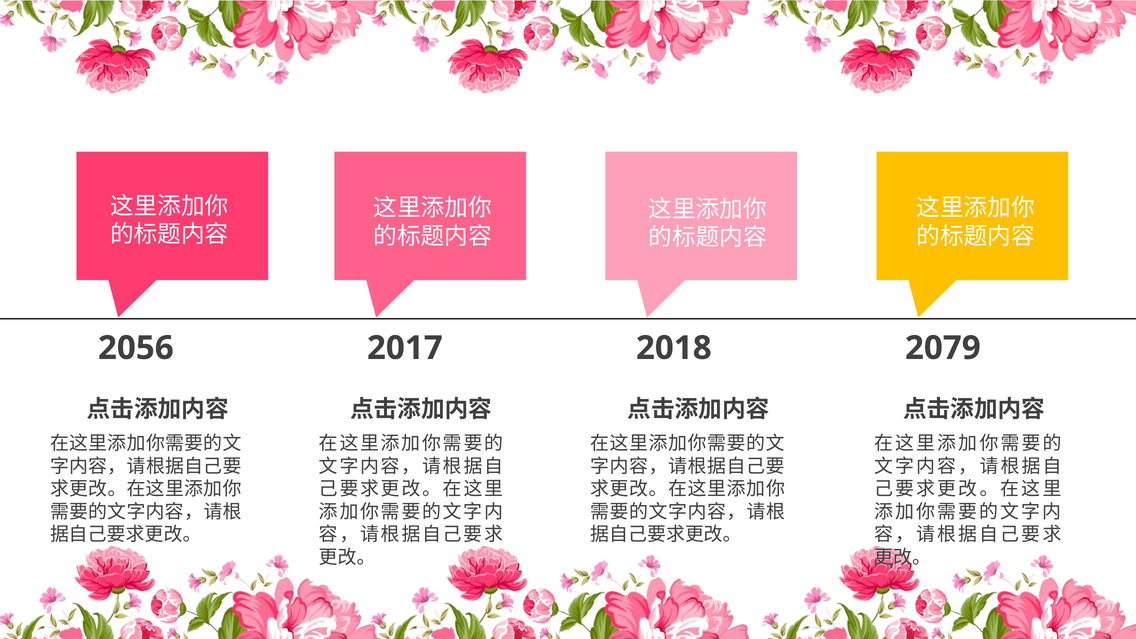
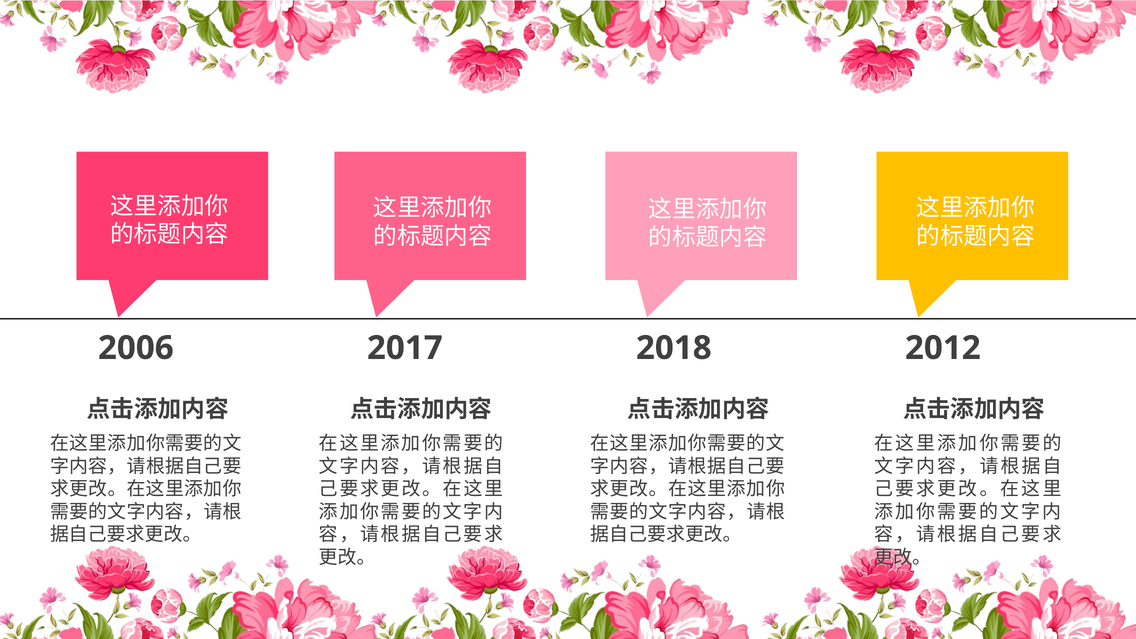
2056: 2056 -> 2006 (136, 348)
2079: 2079 -> 2012 (943, 348)
